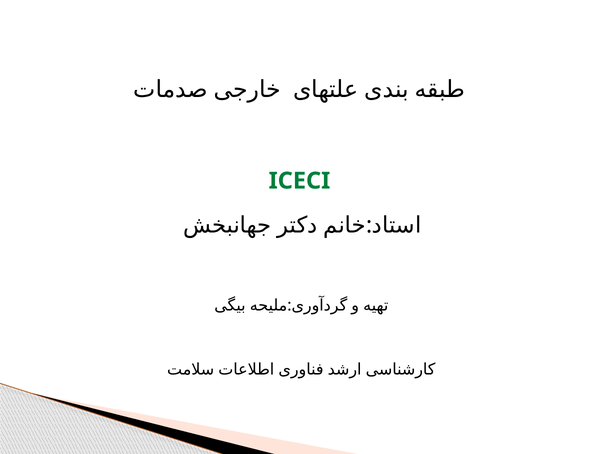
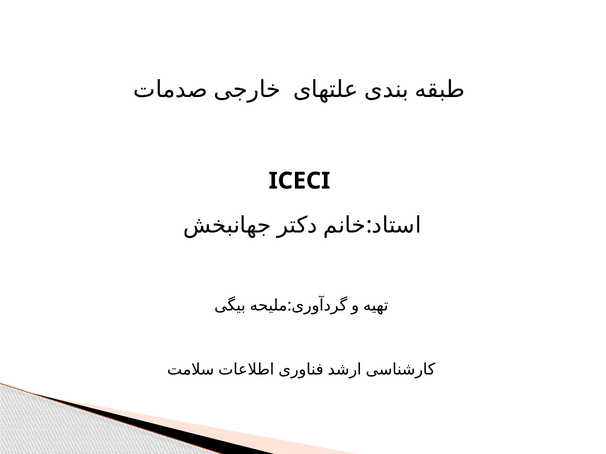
ICECI colour: green -> black (299, 181)
